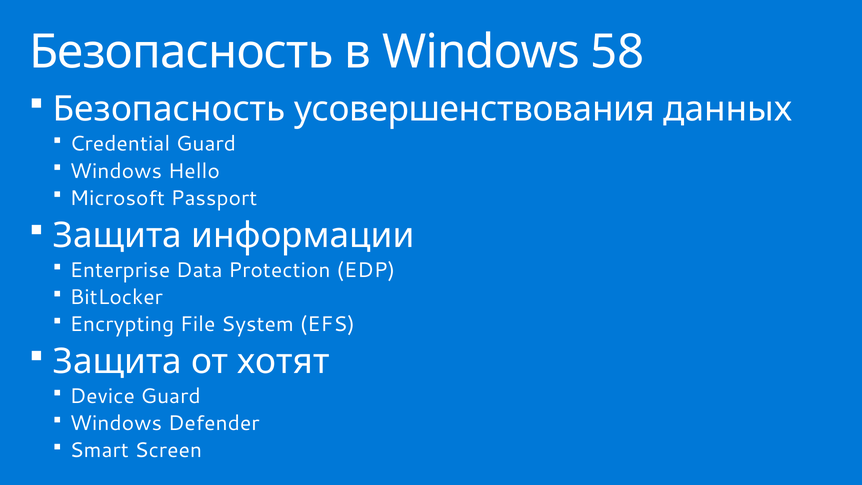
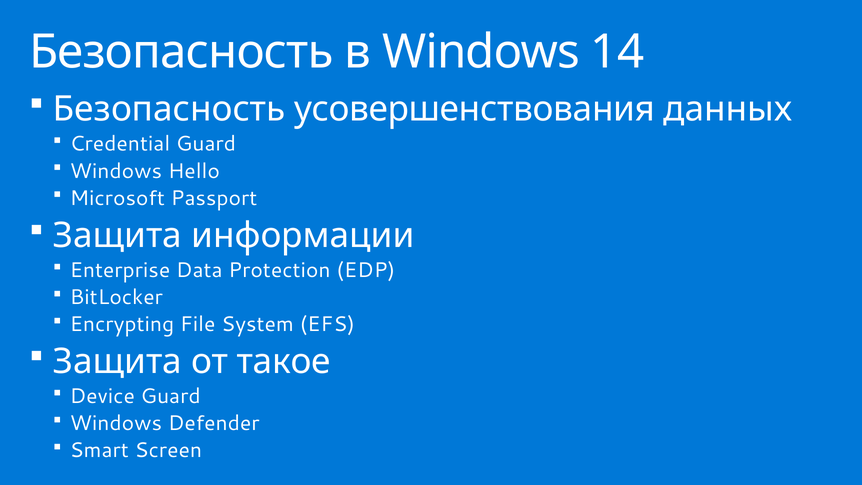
58: 58 -> 14 (617, 52)
хотят: хотят -> такое (284, 361)
